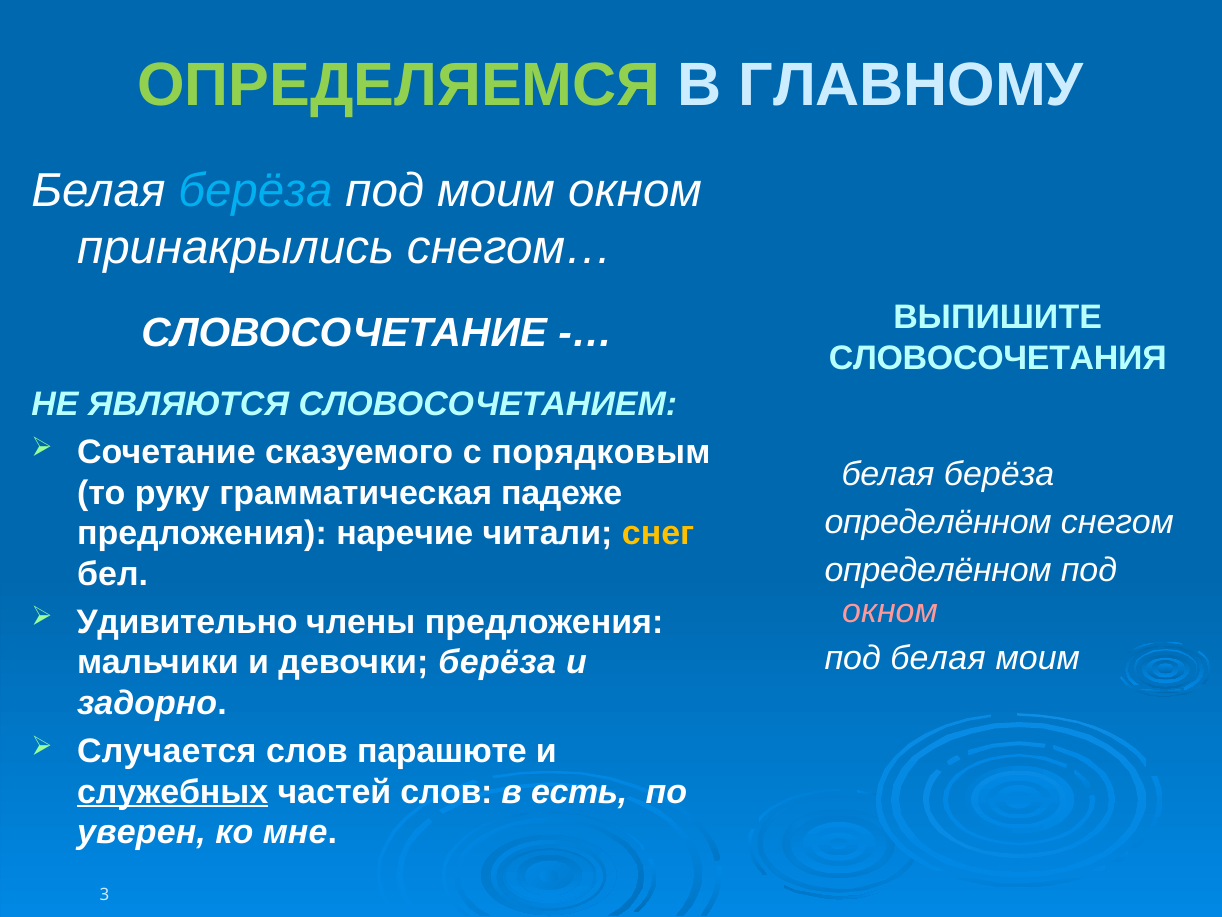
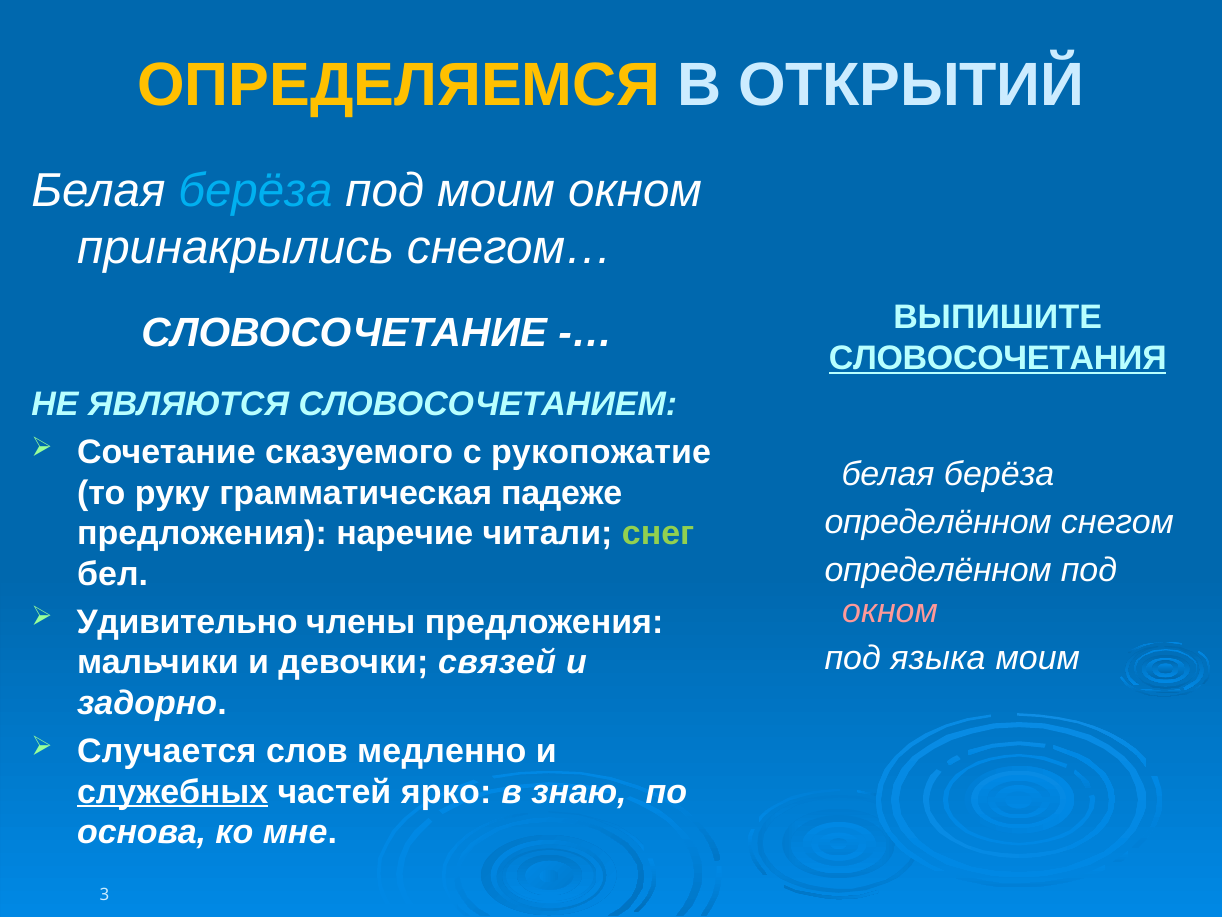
ОПРЕДЕЛЯЕМСЯ colour: light green -> yellow (399, 85)
ГЛАВНОМУ: ГЛАВНОМУ -> ОТКРЫТИЙ (911, 85)
СЛОВОСОЧЕТАНИЯ underline: none -> present (998, 358)
порядковым: порядковым -> рукопожатие (601, 452)
снег colour: yellow -> light green (658, 533)
под белая: белая -> языка (938, 658)
девочки берёза: берёза -> связей (497, 662)
парашюте: парашюте -> медленно (442, 751)
частей слов: слов -> ярко (446, 791)
есть: есть -> знаю (579, 791)
уверен: уверен -> основа (142, 832)
